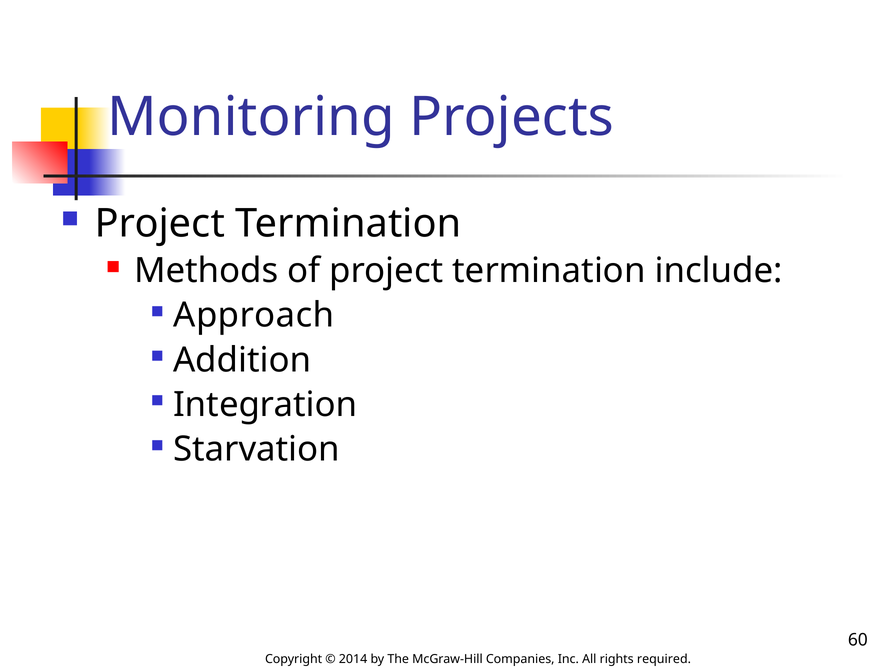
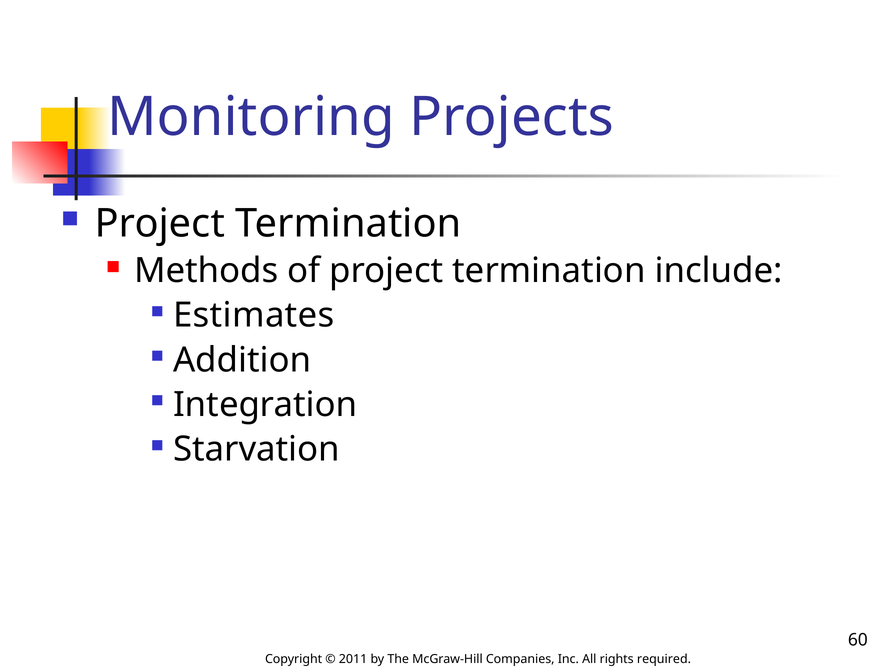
Approach: Approach -> Estimates (254, 315)
2014: 2014 -> 2011 (353, 659)
